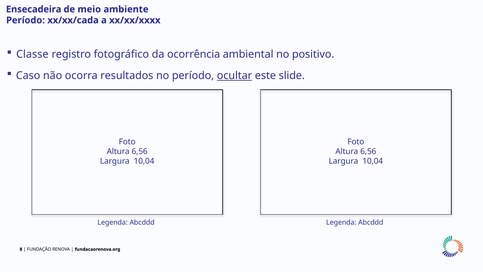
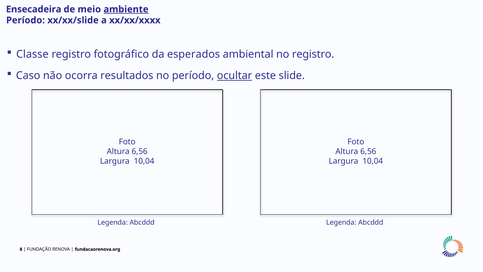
ambiente underline: none -> present (126, 9)
xx/xx/cada: xx/xx/cada -> xx/xx/slide (73, 20)
ocorrência: ocorrência -> esperados (194, 54)
no positivo: positivo -> registro (313, 54)
